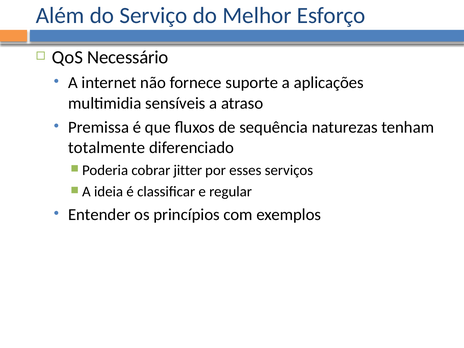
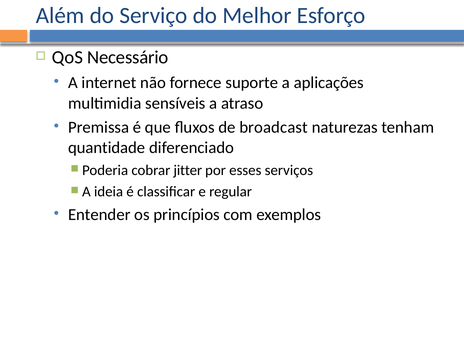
sequência: sequência -> broadcast (274, 127)
totalmente: totalmente -> quantidade (107, 148)
